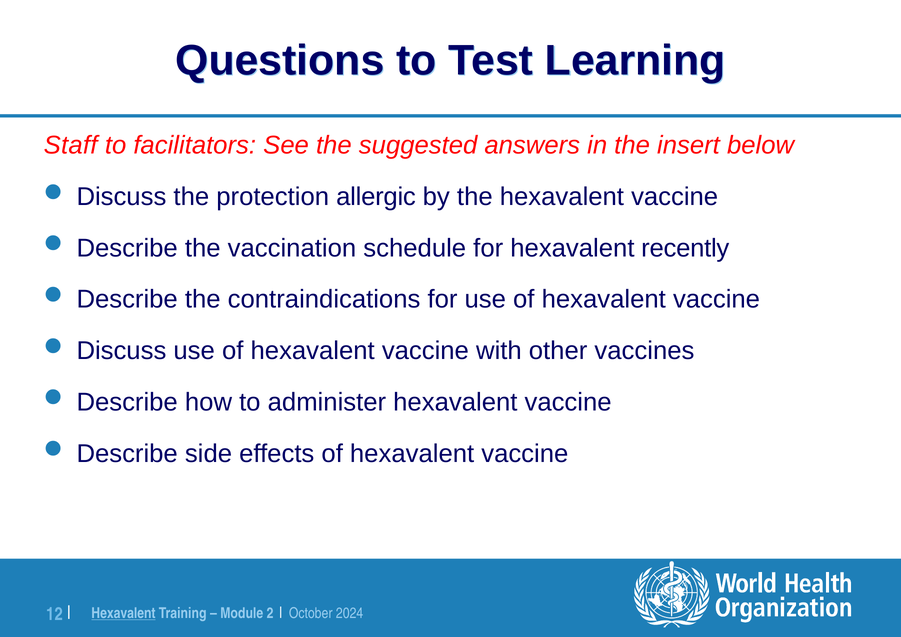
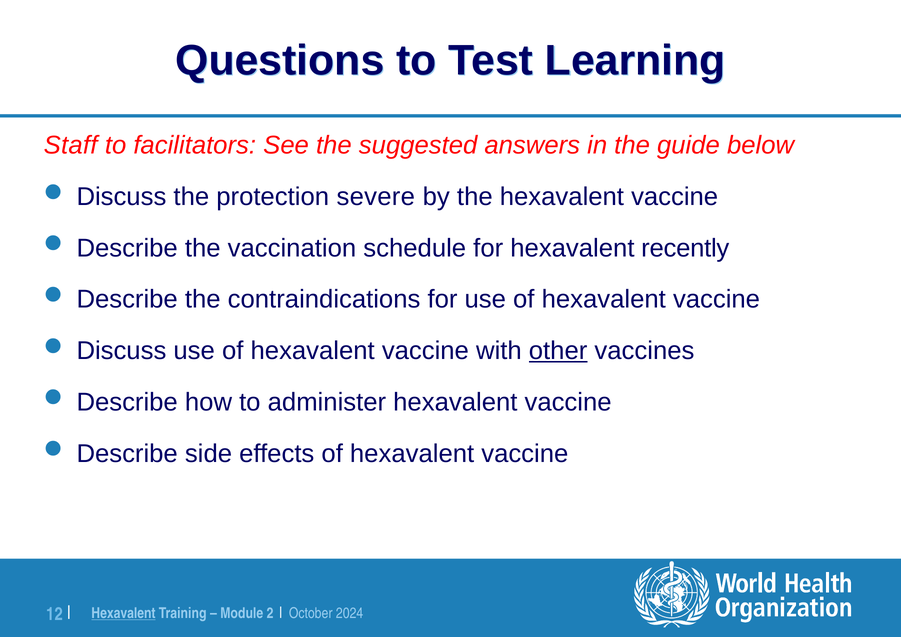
insert: insert -> guide (688, 145)
allergic: allergic -> severe (376, 197)
other underline: none -> present (558, 351)
